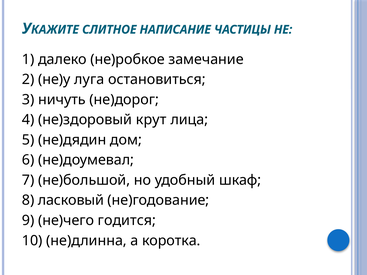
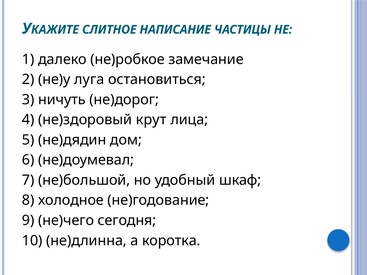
ласковый: ласковый -> холодное (71, 200)
годится: годится -> сегодня (127, 221)
